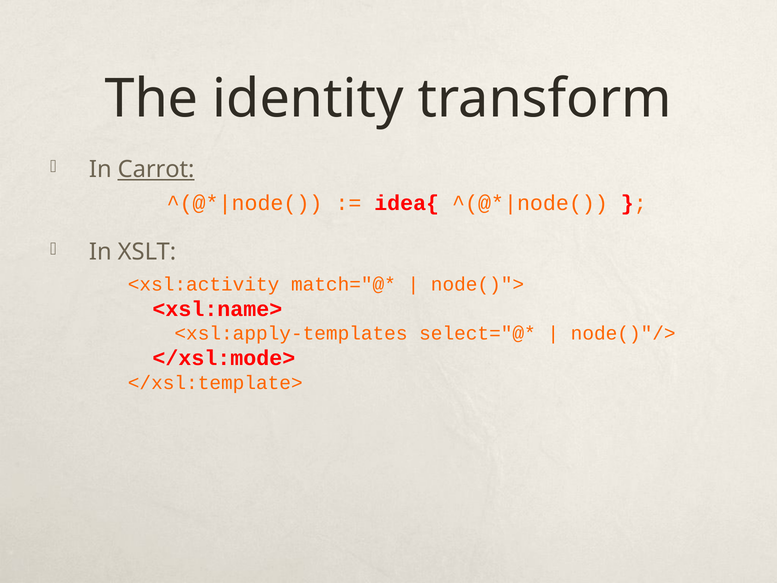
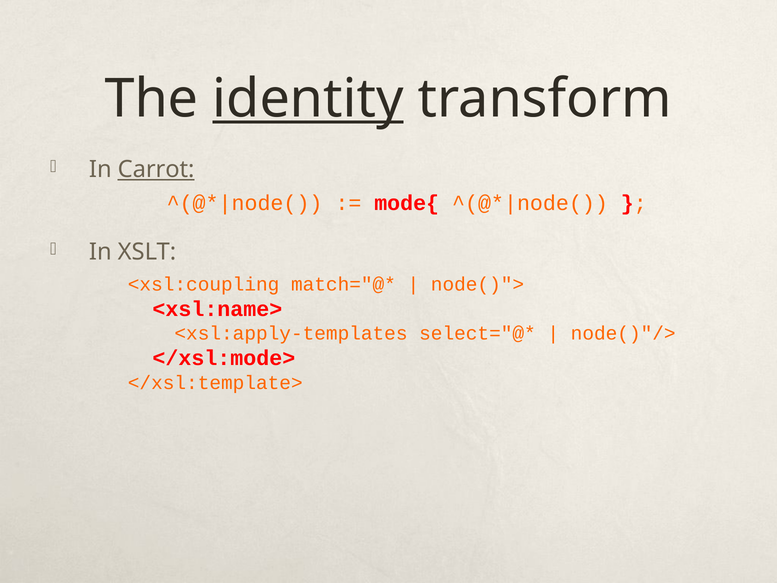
identity underline: none -> present (308, 99)
idea{: idea{ -> mode{ (407, 203)
<xsl:activity: <xsl:activity -> <xsl:coupling (204, 284)
